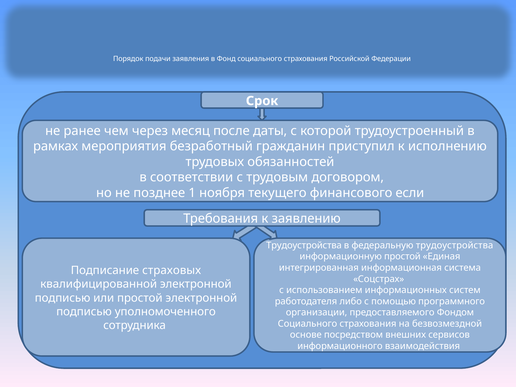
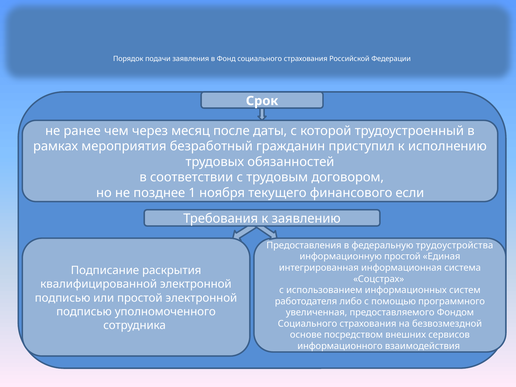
Трудоустройства: Трудоустройства -> Предоставления (304, 245)
страховых: страховых -> раскрытия (172, 270)
организации: организации -> увеличенная (317, 313)
